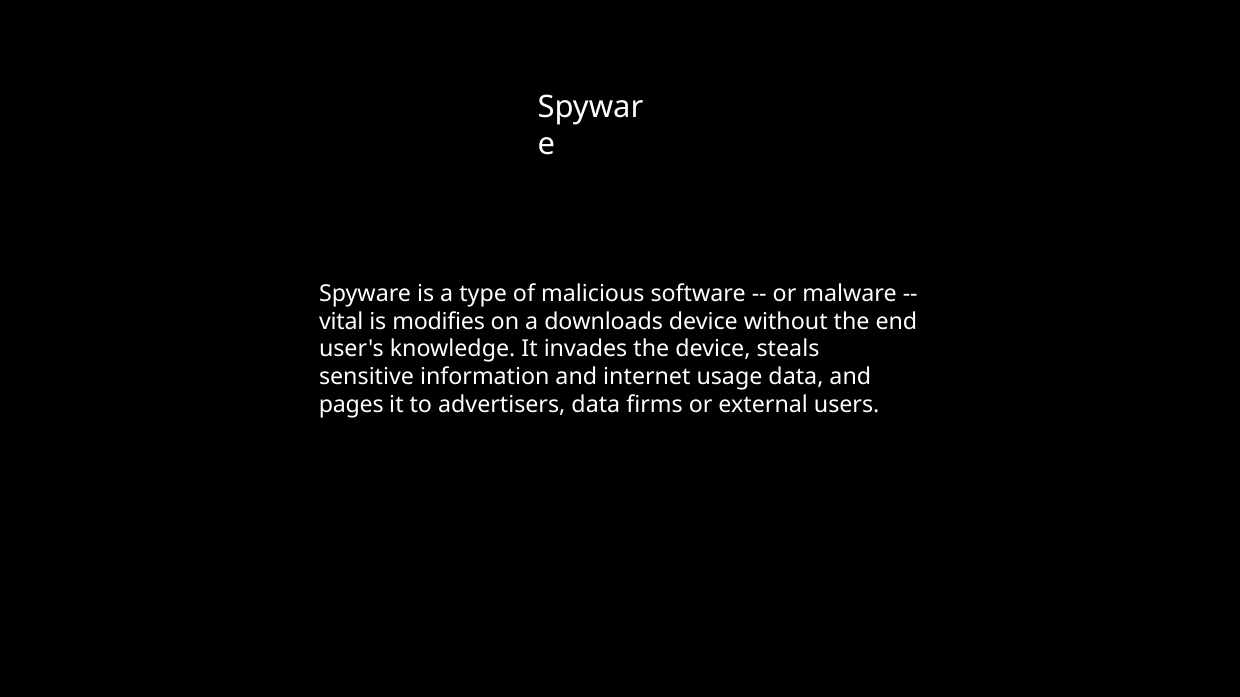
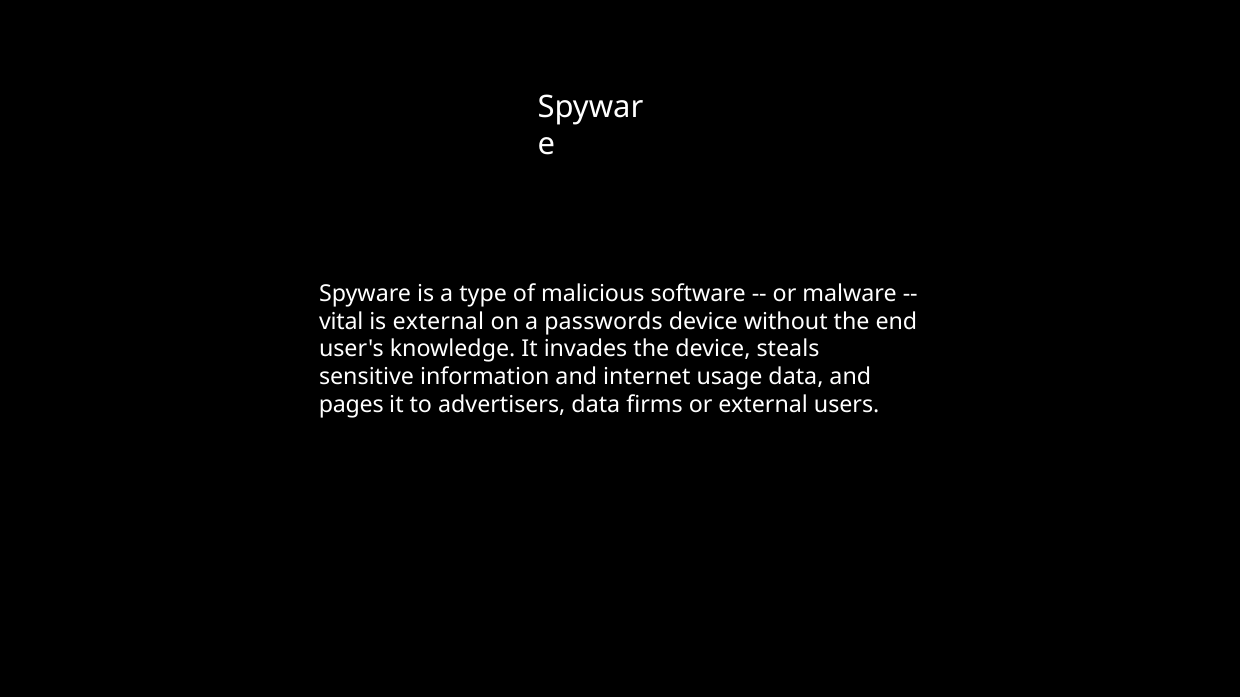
is modifies: modifies -> external (438, 322)
downloads: downloads -> passwords (603, 322)
